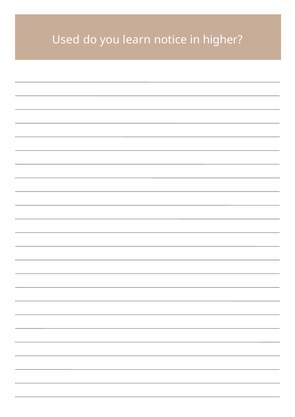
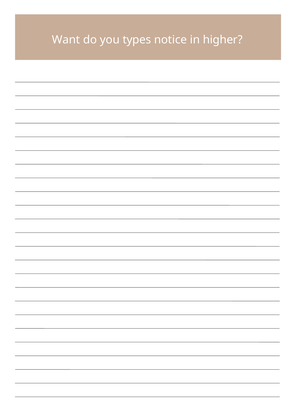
Used: Used -> Want (66, 40)
learn: learn -> types (137, 40)
